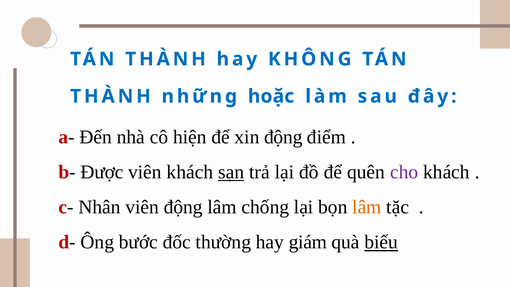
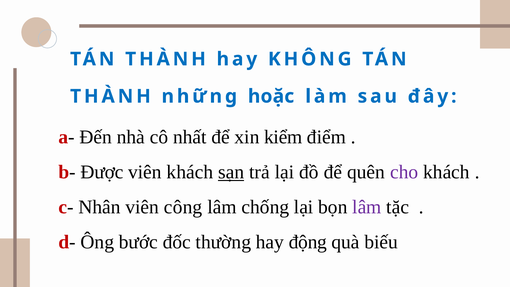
hiện: hiện -> nhất (190, 137)
xin động: động -> kiểm (283, 137)
viên động: động -> công (183, 207)
lâm colour: orange -> purple (367, 207)
giám: giám -> động (308, 242)
biếu underline: present -> none (381, 242)
